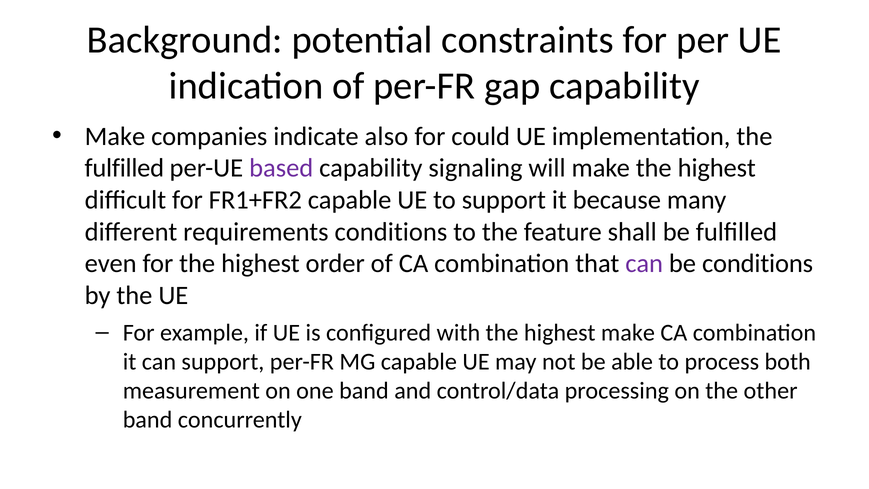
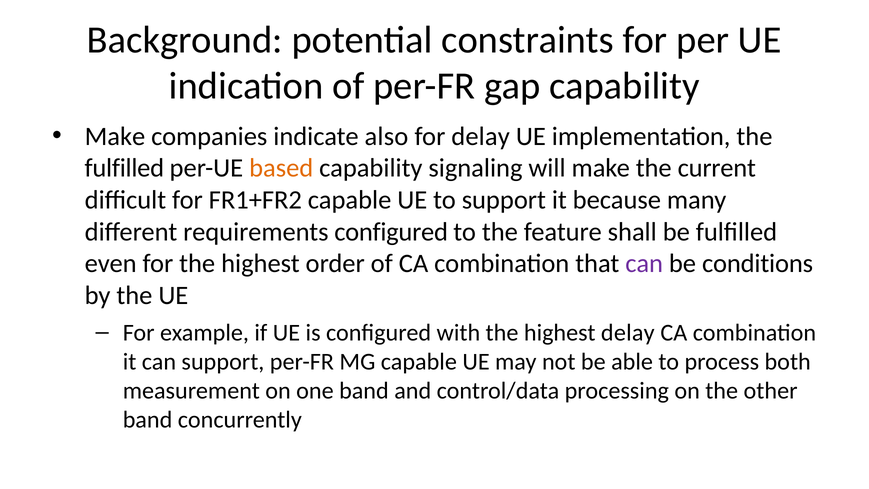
for could: could -> delay (481, 136)
based colour: purple -> orange (281, 168)
make the highest: highest -> current (717, 168)
requirements conditions: conditions -> configured (391, 232)
highest make: make -> delay (628, 332)
